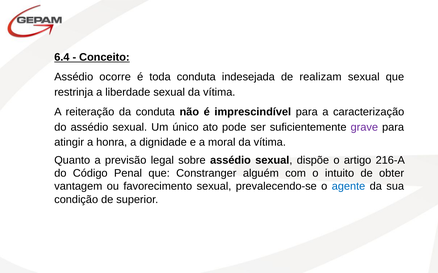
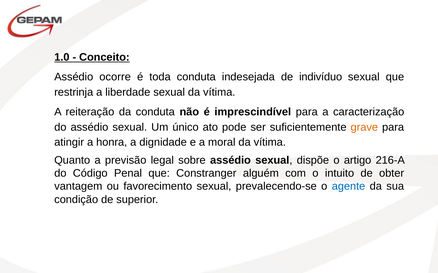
6.4: 6.4 -> 1.0 (62, 57)
realizam: realizam -> indivíduo (321, 77)
grave colour: purple -> orange (364, 127)
